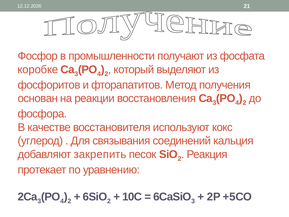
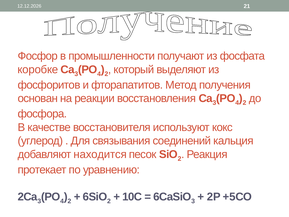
закрепить: закрепить -> находится (100, 154)
